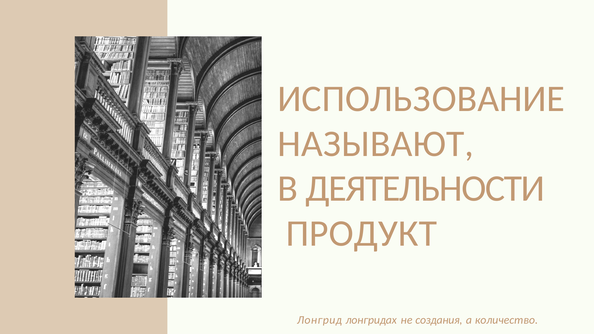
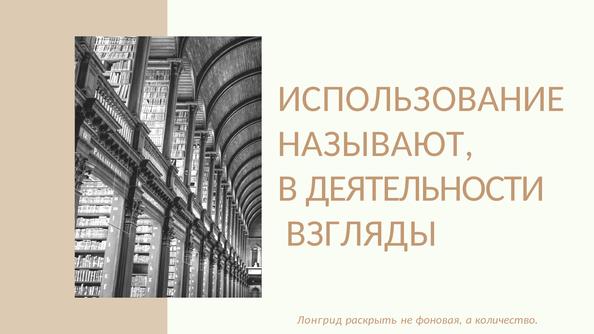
ПРОДУКТ: ПРОДУКТ -> ВЗГЛЯДЫ (361, 233)
лонгридах: лонгридах -> раскрыть (371, 320)
создания: создания -> фоновая (439, 320)
